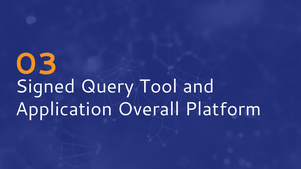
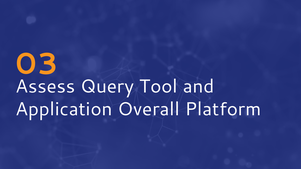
Signed: Signed -> Assess (45, 87)
